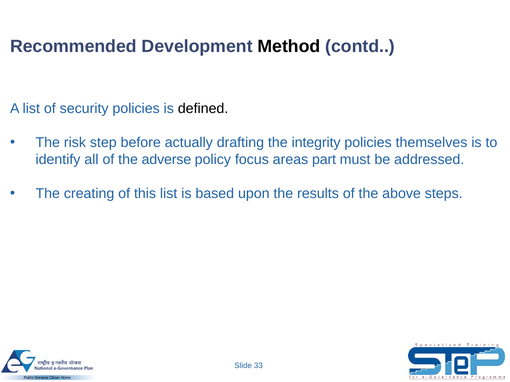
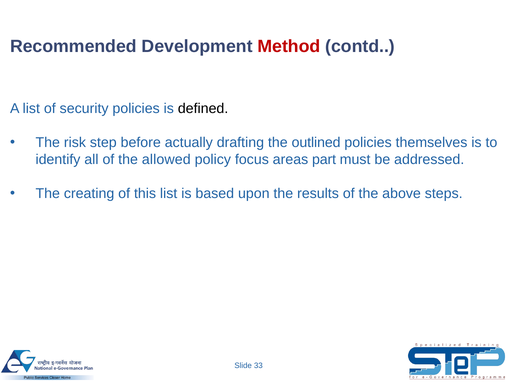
Method colour: black -> red (289, 47)
integrity: integrity -> outlined (316, 143)
adverse: adverse -> allowed (166, 160)
